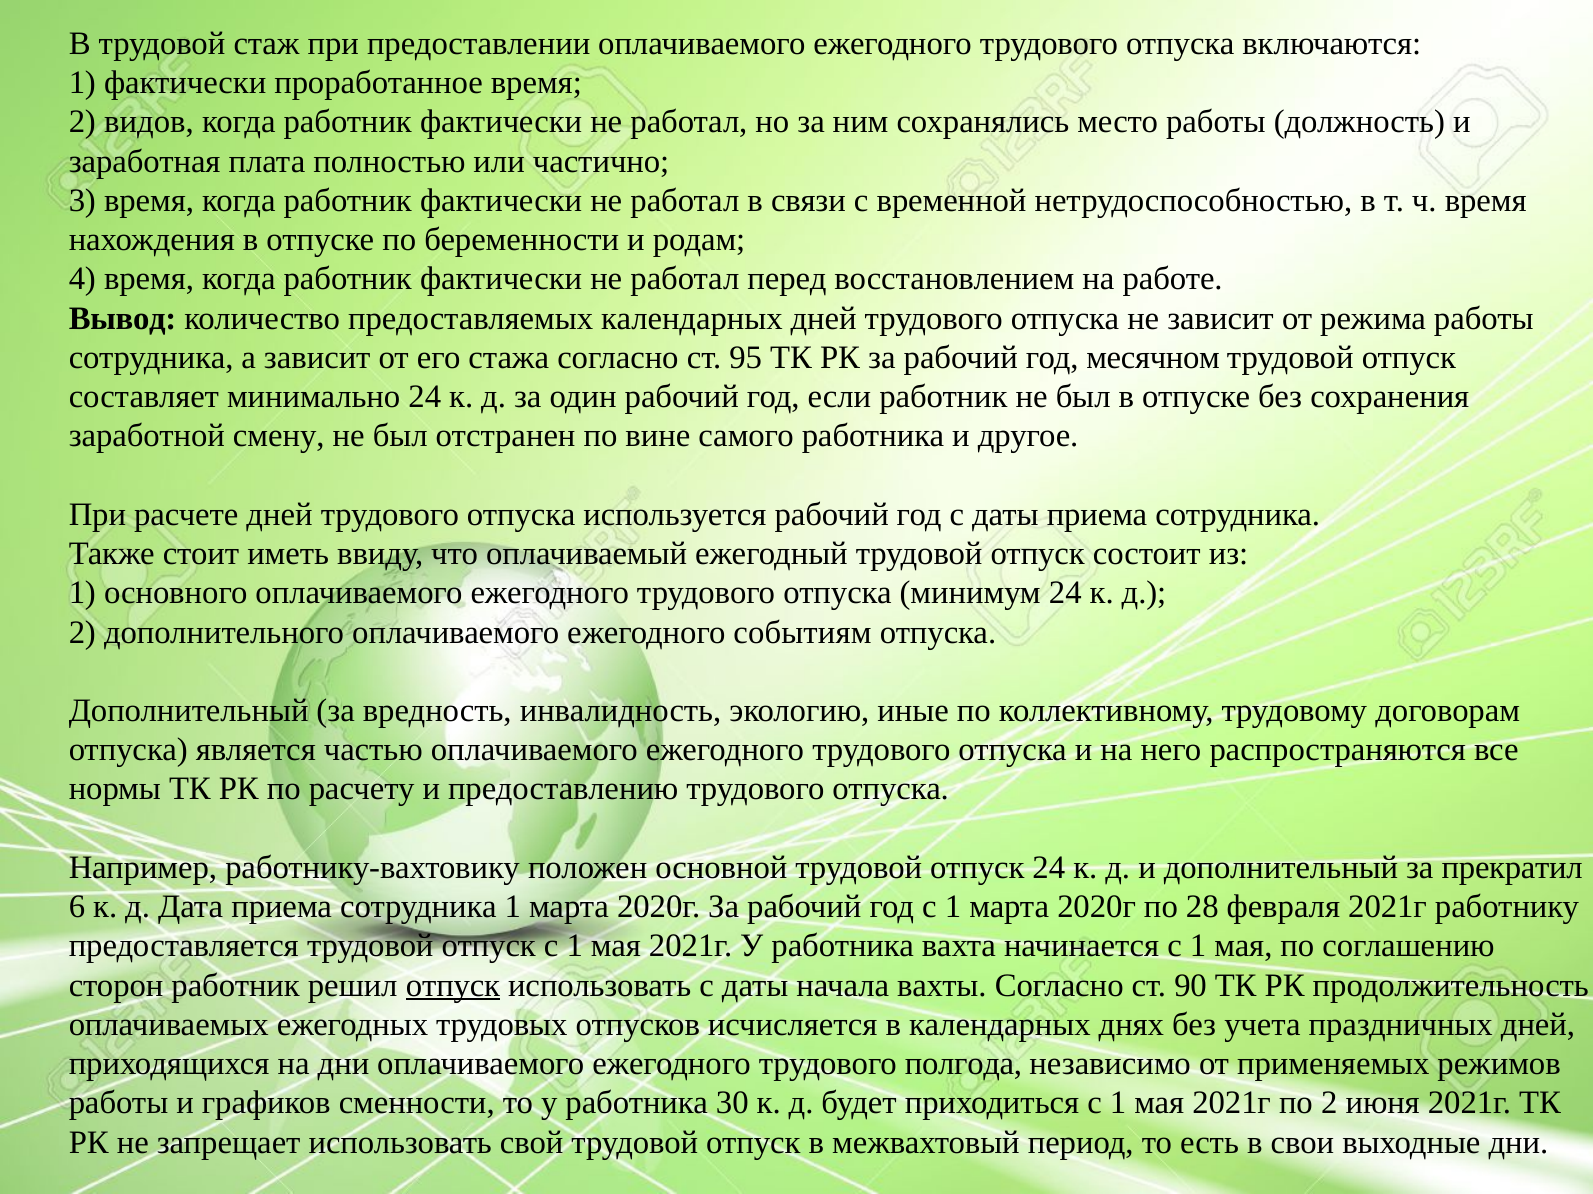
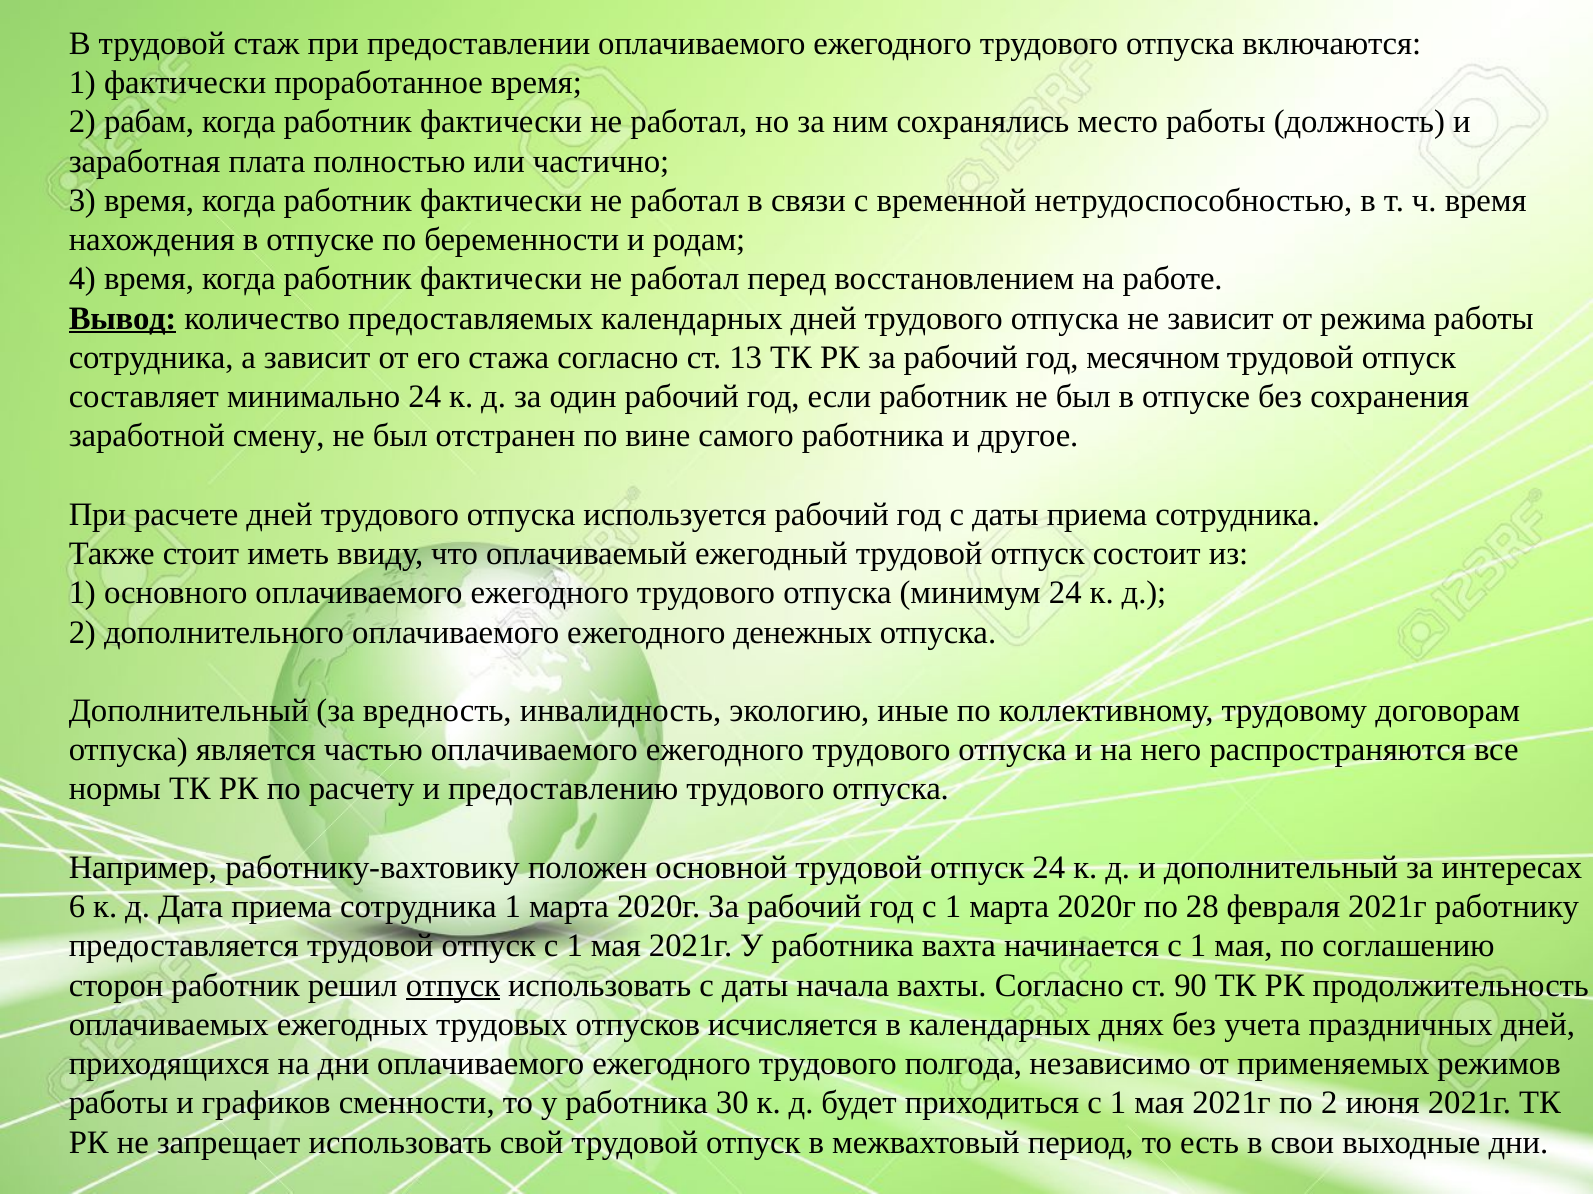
видов: видов -> рабам (149, 122)
Вывод underline: none -> present (123, 319)
95: 95 -> 13 (746, 358)
событиям: событиям -> денежных (803, 633)
прекратил: прекратил -> интересах (1512, 868)
